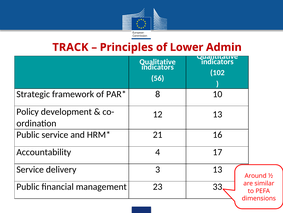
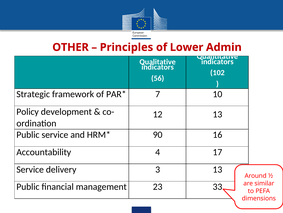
TRACK: TRACK -> OTHER (71, 47)
8: 8 -> 7 (158, 94)
21: 21 -> 90 (158, 134)
